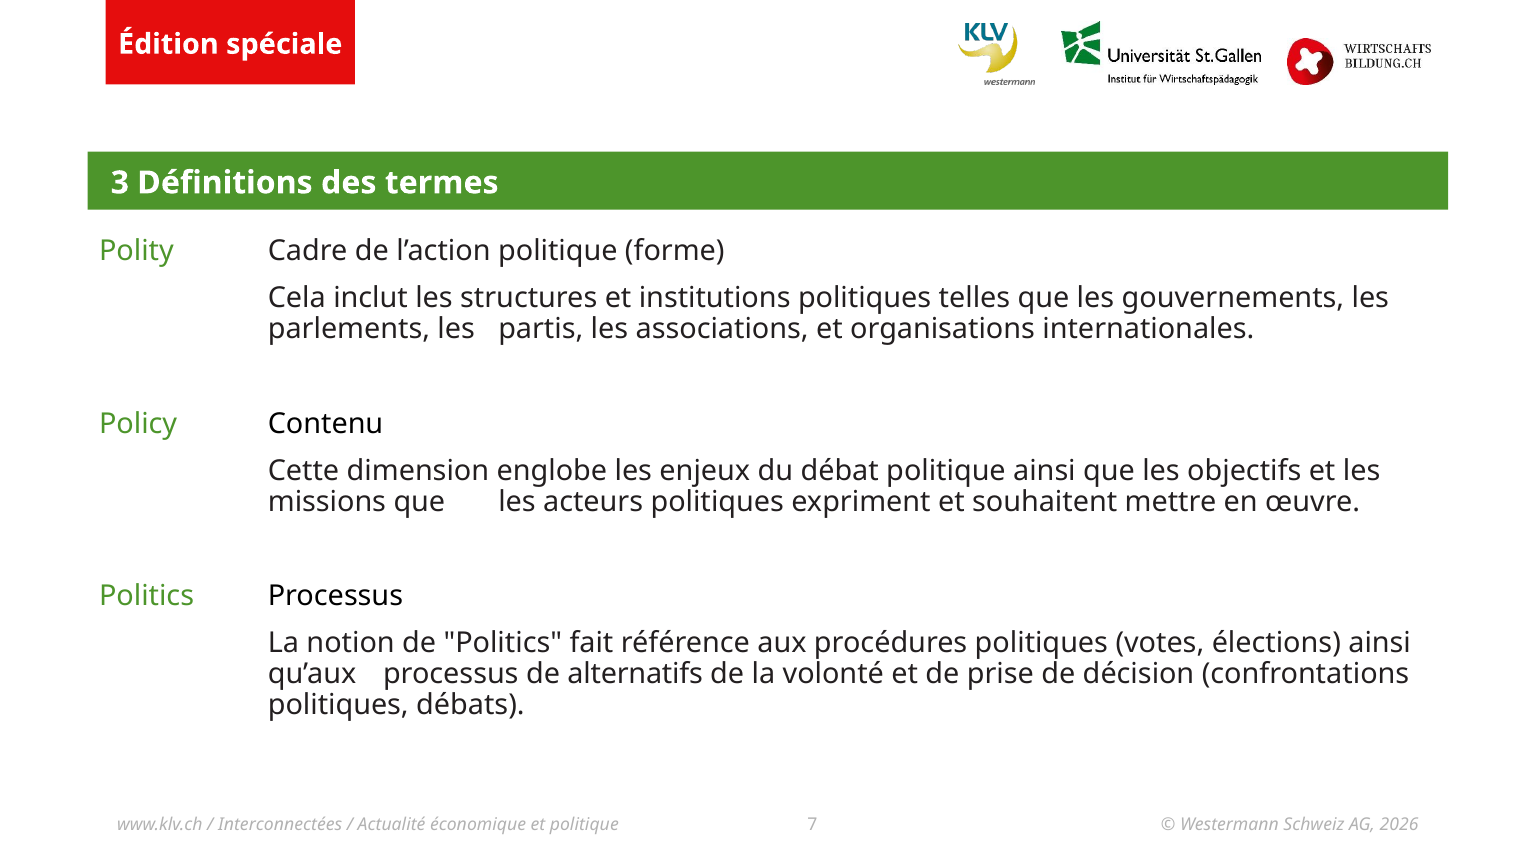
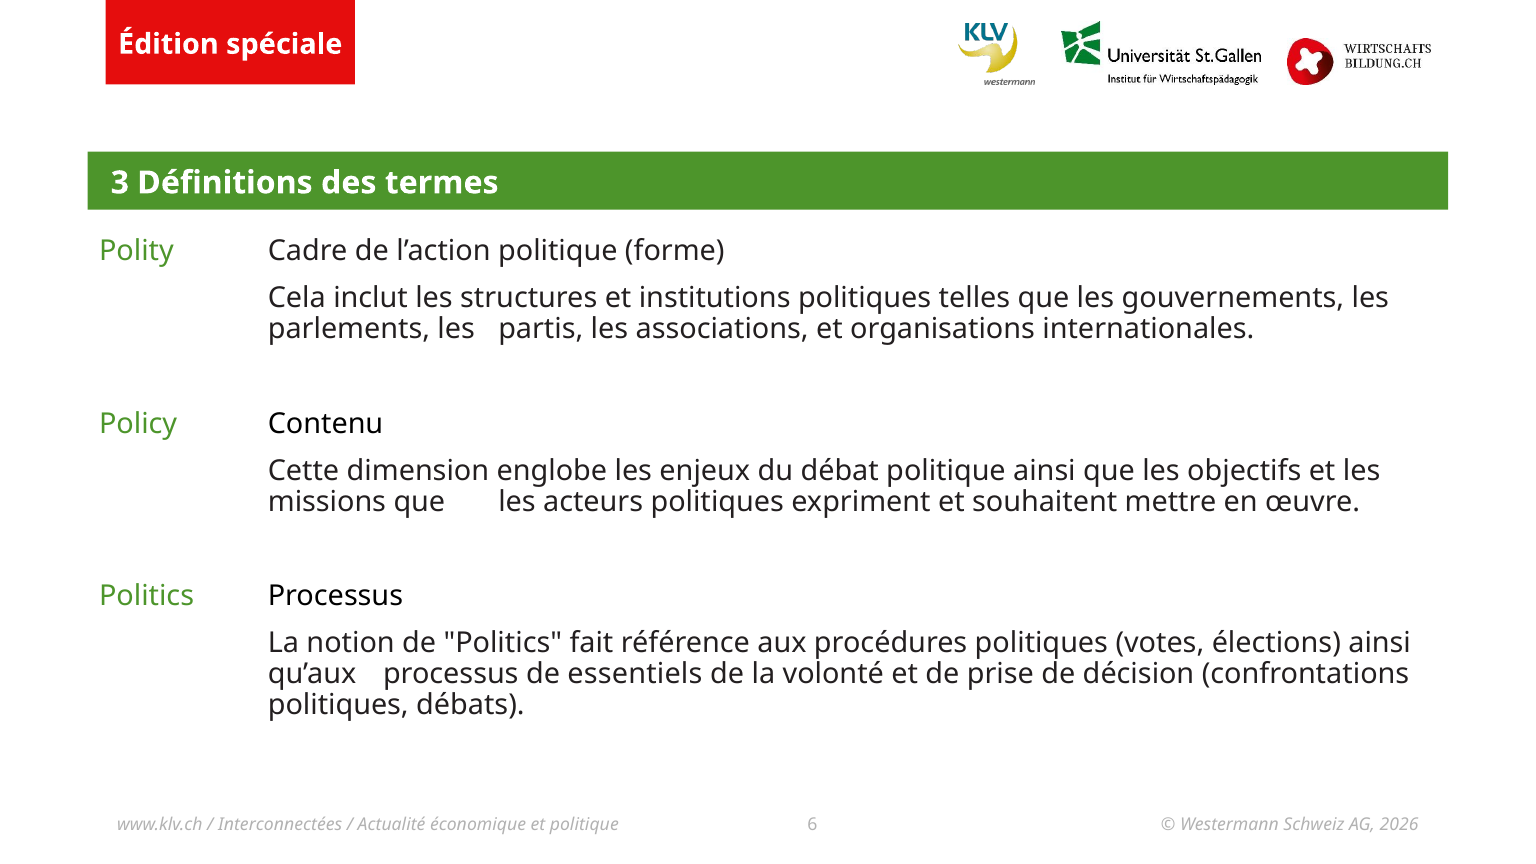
alternatifs: alternatifs -> essentiels (635, 674)
7: 7 -> 6 (812, 825)
